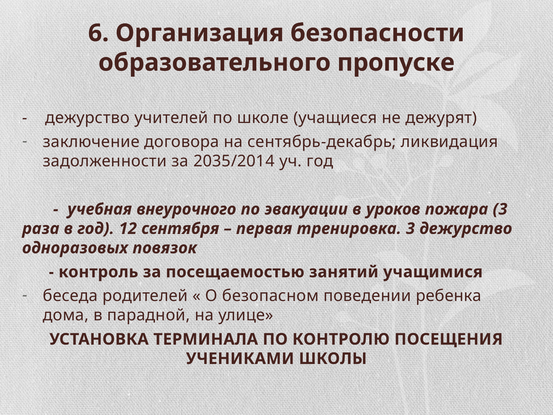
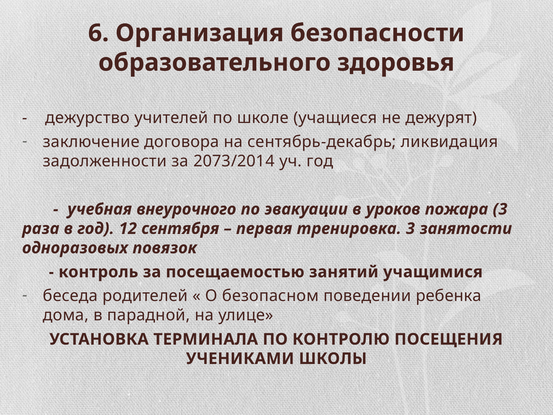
пропуске: пропуске -> здоровья (396, 63)
2035/2014: 2035/2014 -> 2073/2014 (234, 161)
3 дежурство: дежурство -> занятости (466, 228)
